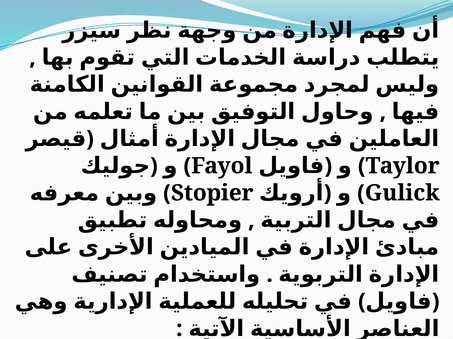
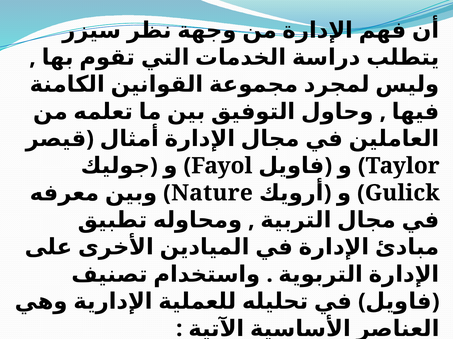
Stopier: Stopier -> Nature (212, 193)
